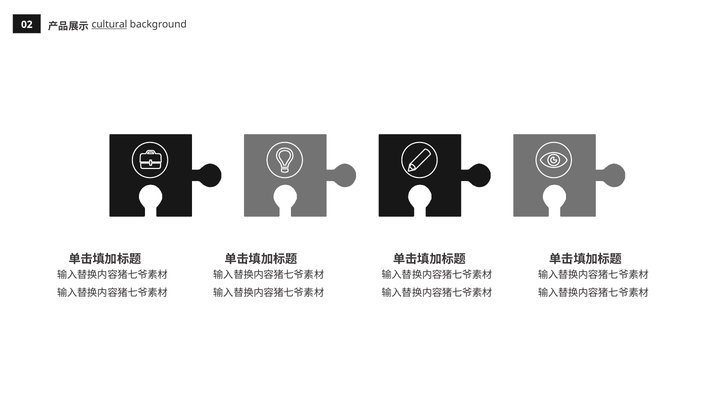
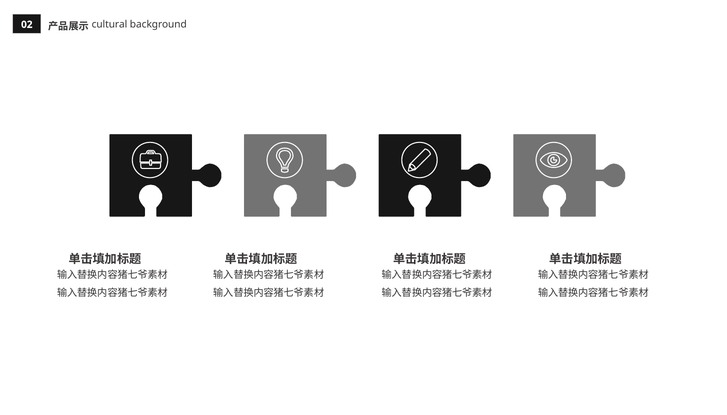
cultural underline: present -> none (109, 25)
